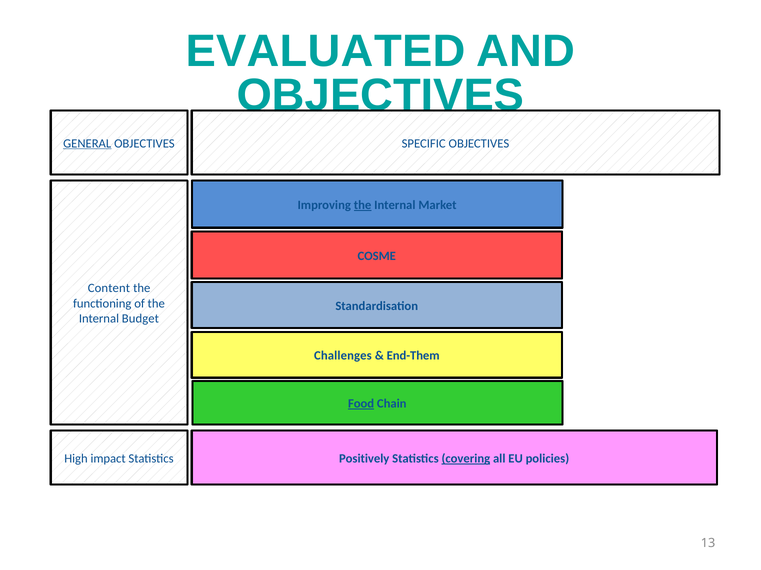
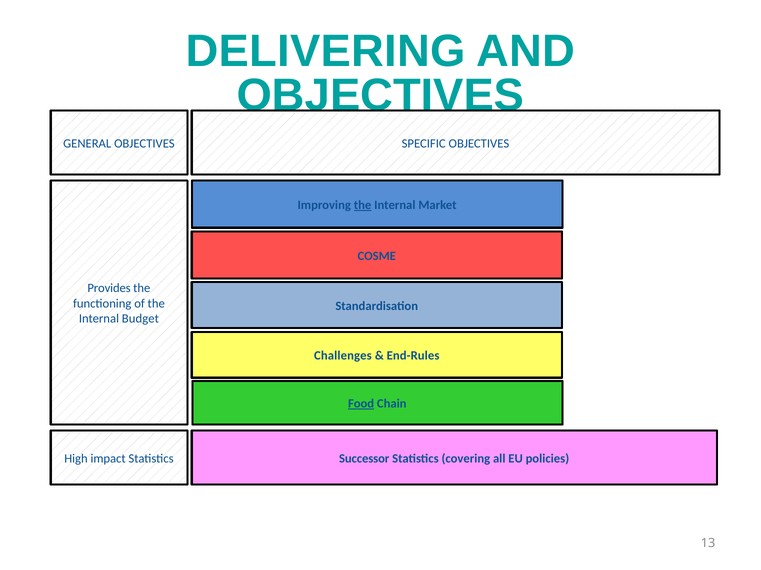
EVALUATED: EVALUATED -> DELIVERING (326, 52)
GENERAL underline: present -> none (87, 144)
Content: Content -> Provides (109, 289)
End-Them: End-Them -> End-Rules (413, 356)
Positively: Positively -> Successor (364, 459)
covering underline: present -> none (466, 459)
